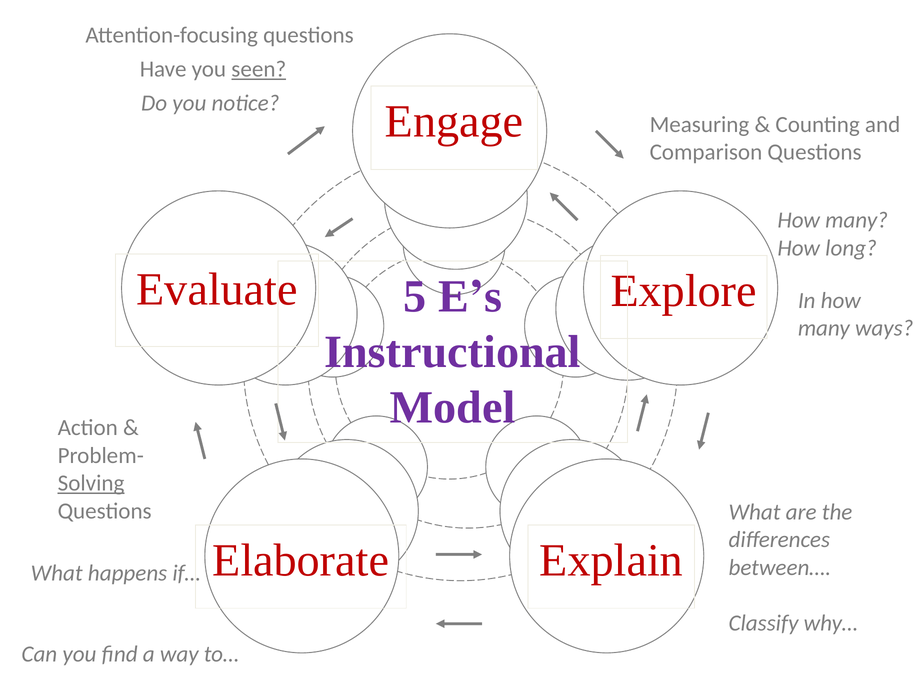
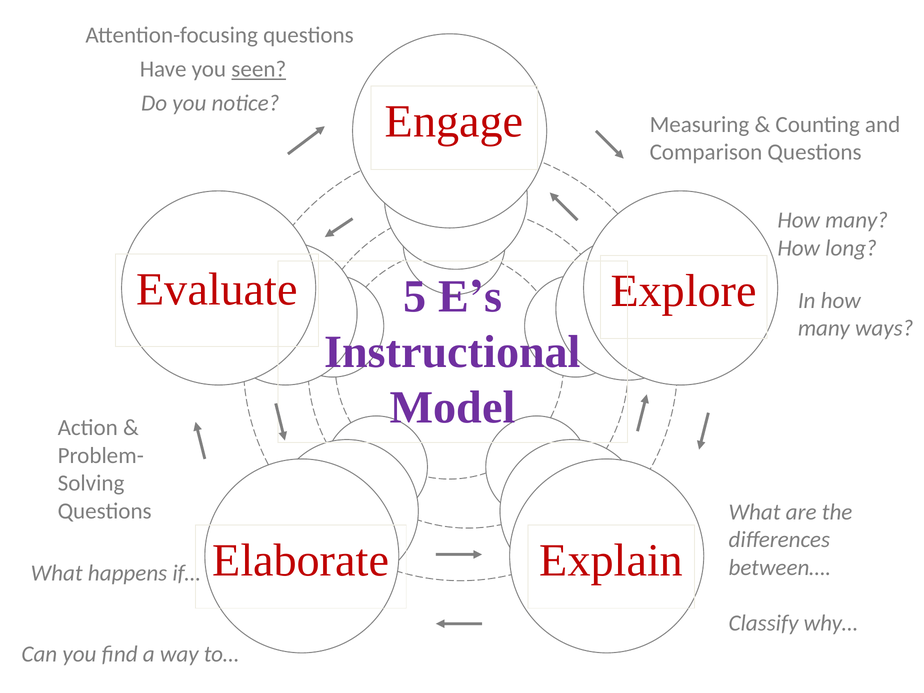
Solving underline: present -> none (91, 483)
